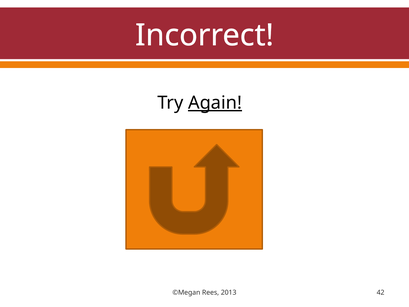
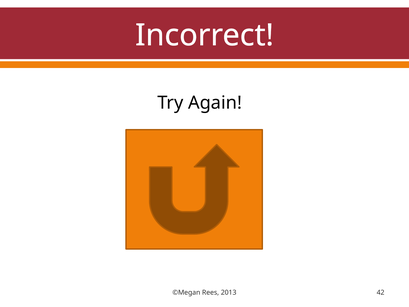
Again underline: present -> none (215, 103)
